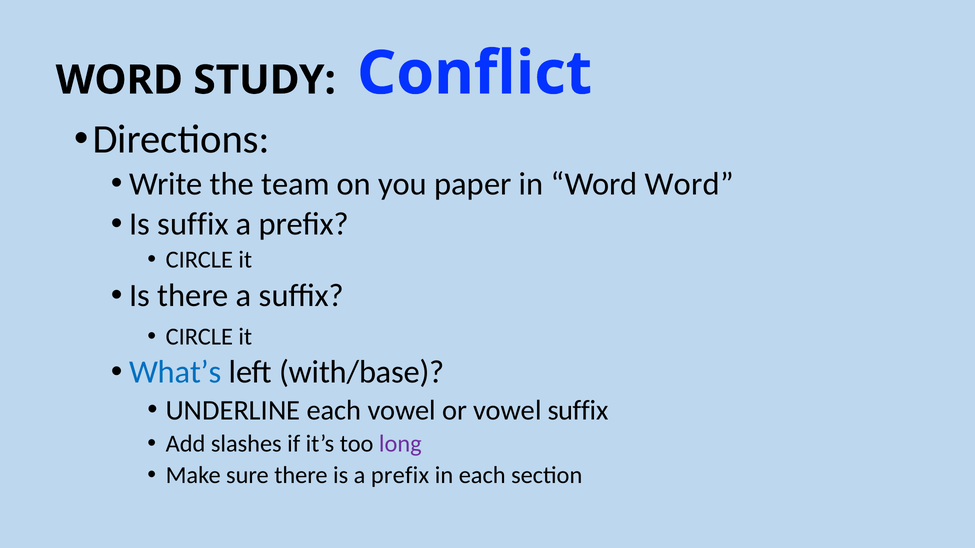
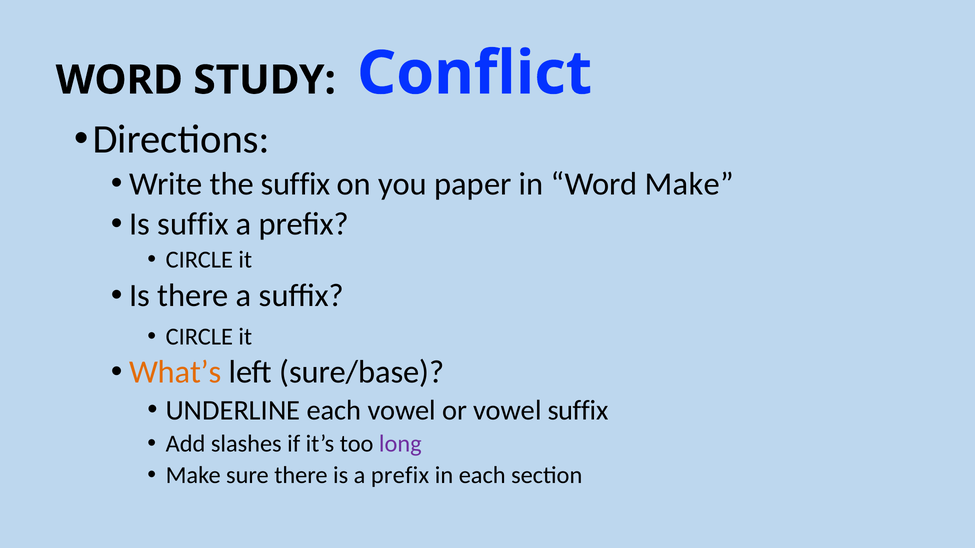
the team: team -> suffix (296, 184)
Word Word: Word -> Make (689, 184)
What’s colour: blue -> orange (175, 373)
with/base: with/base -> sure/base (362, 373)
